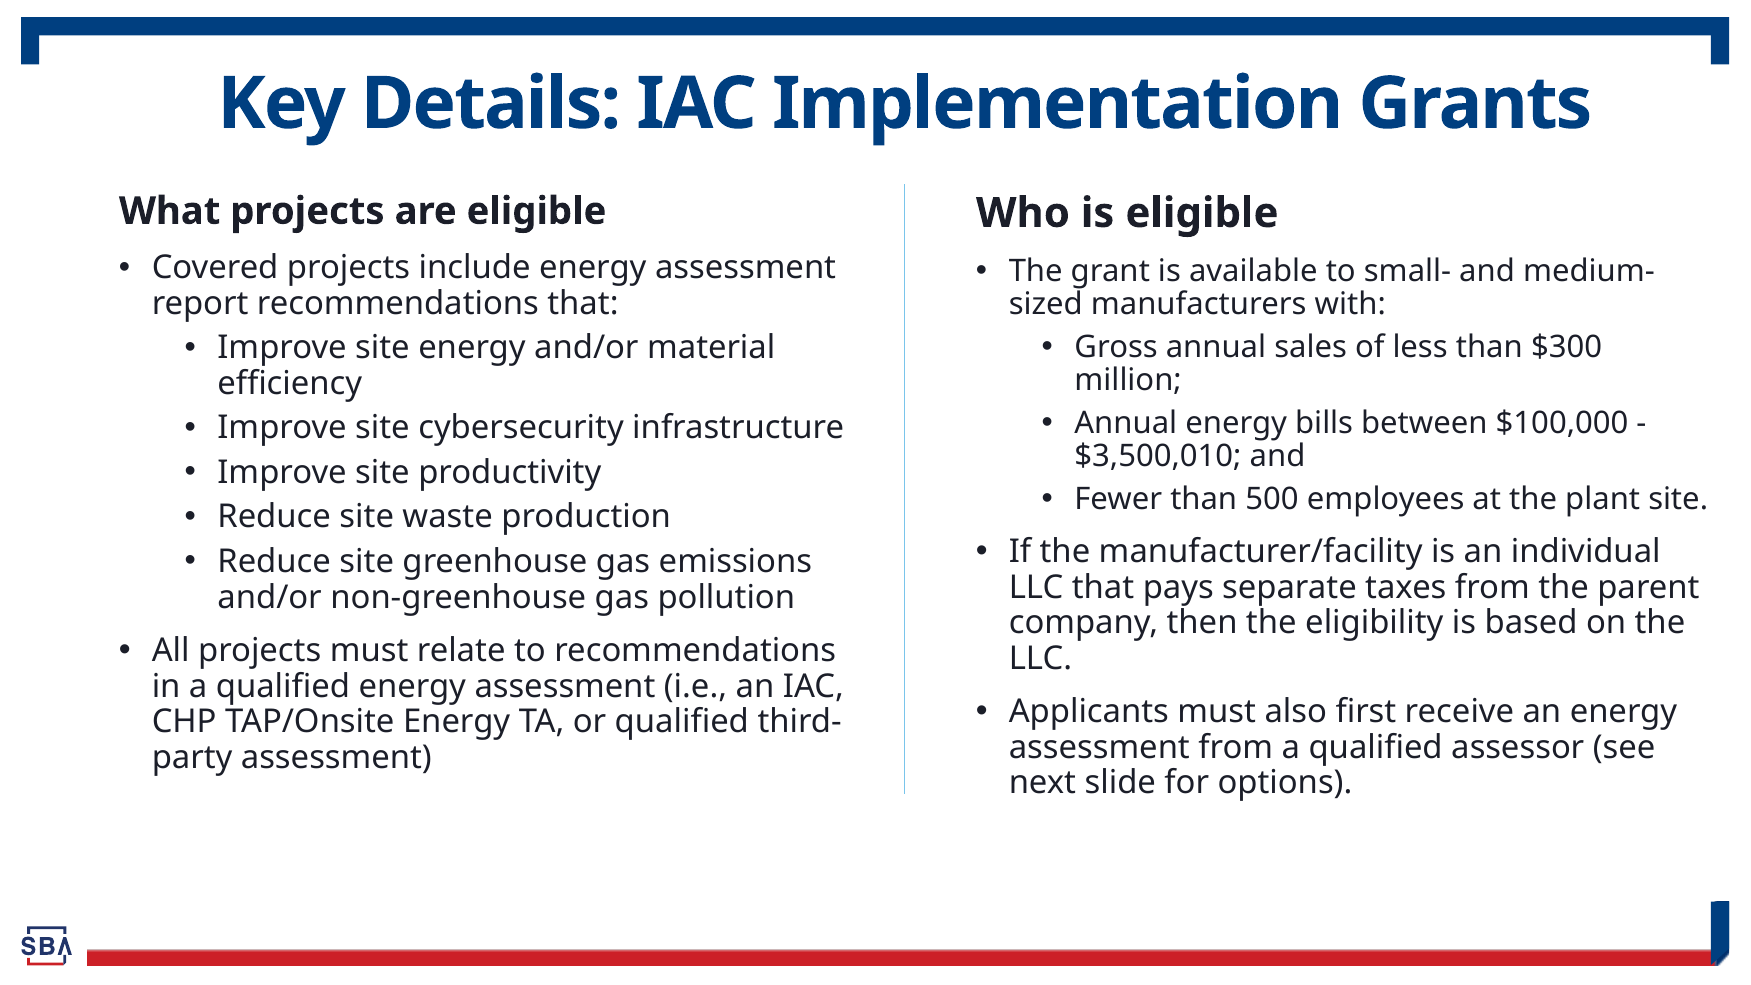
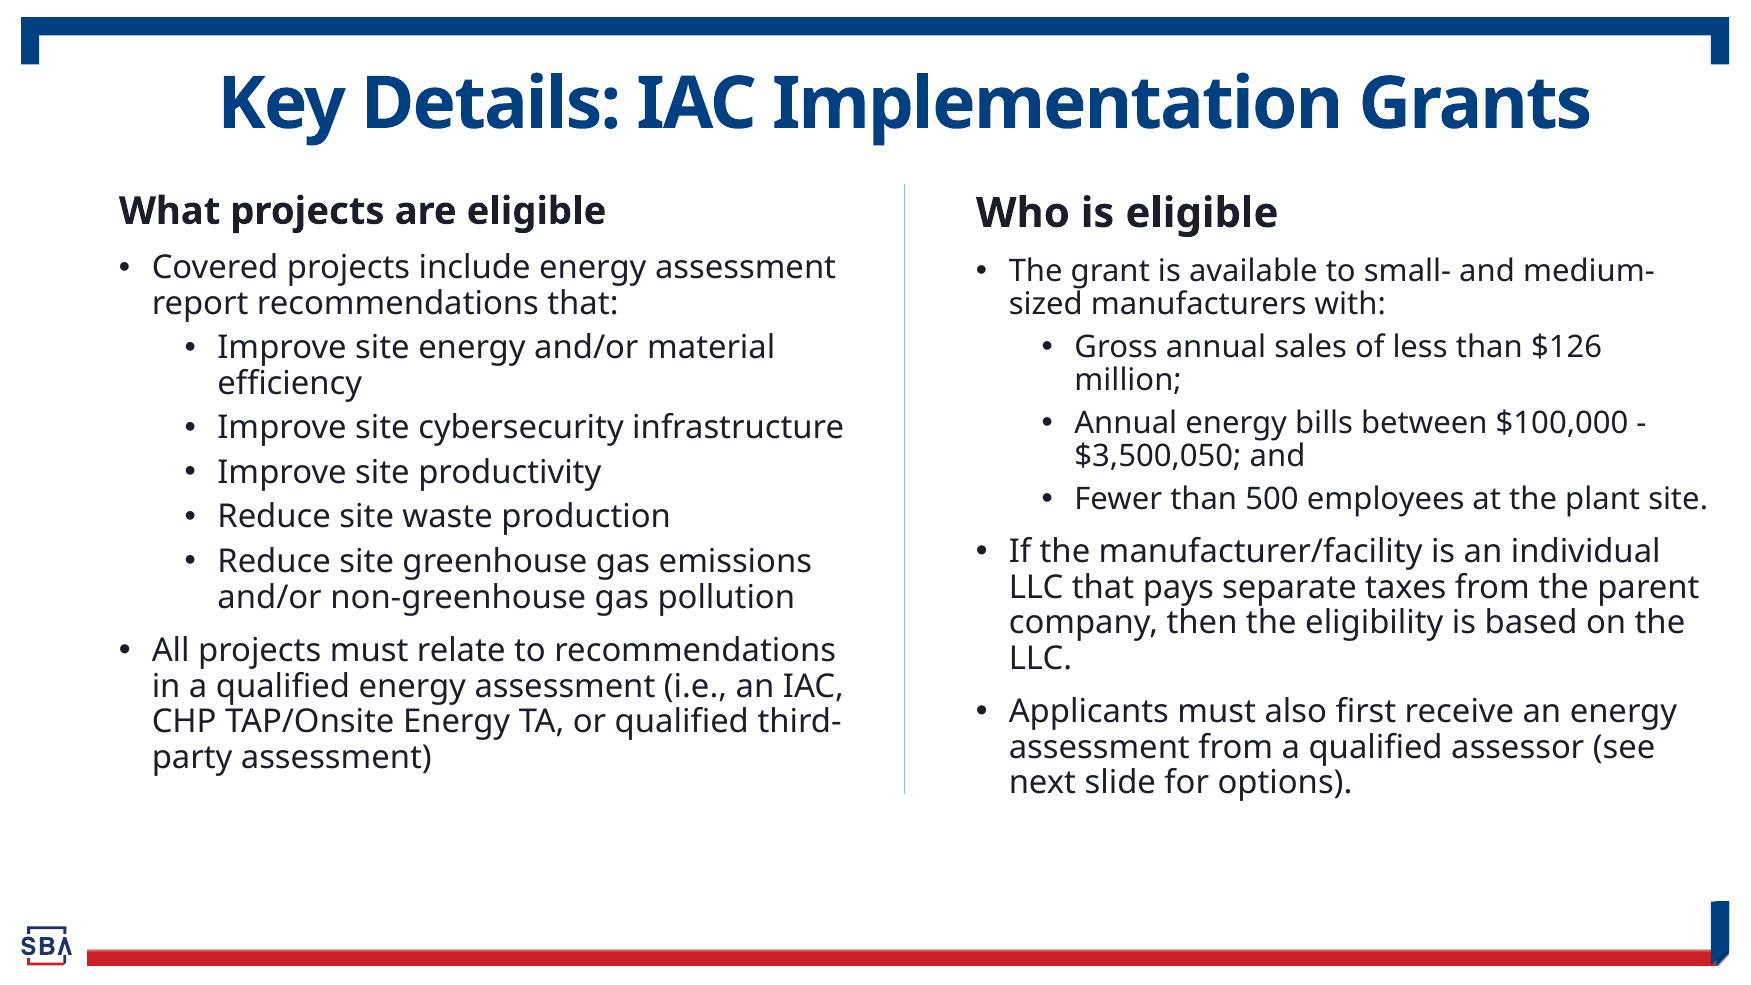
$300: $300 -> $126 (1567, 347)
$3,500,010: $3,500,010 -> $3,500,050 (1158, 457)
